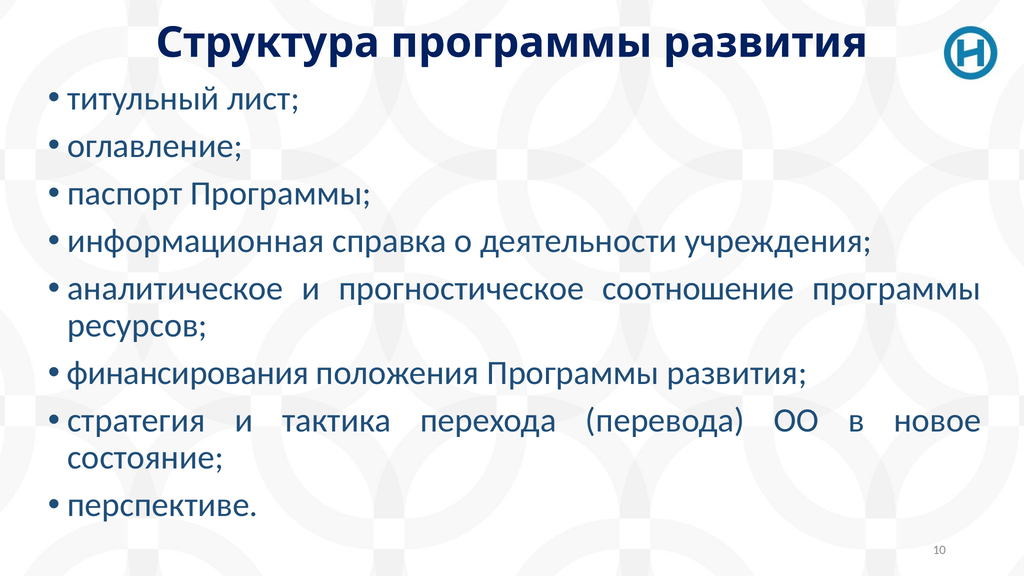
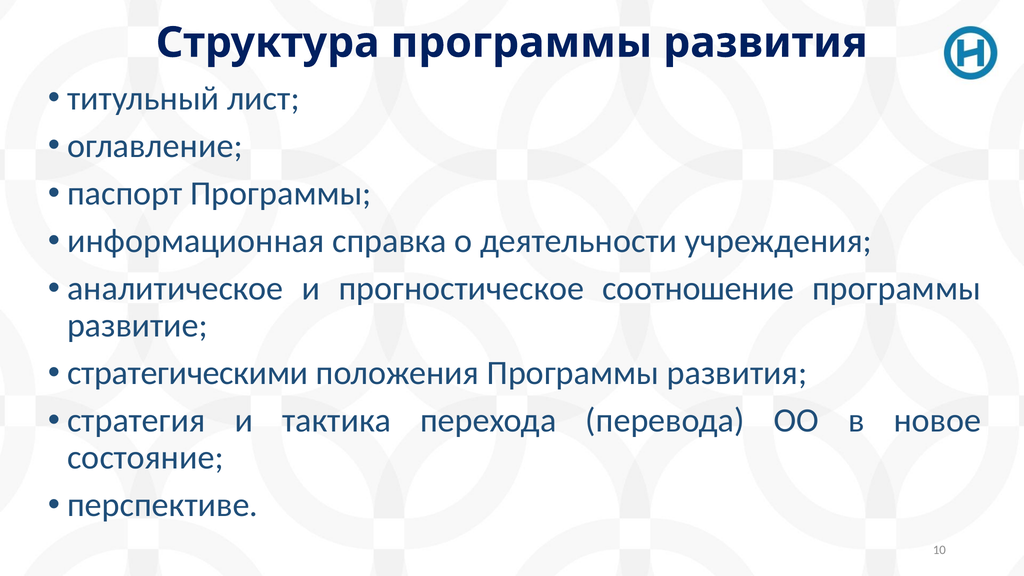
ресурсов: ресурсов -> развитие (137, 326)
финансирования: финансирования -> стратегическими (188, 373)
